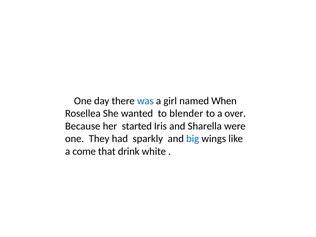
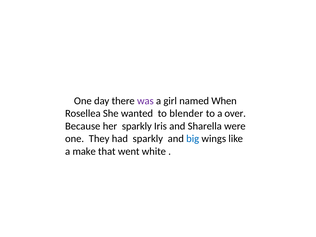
was colour: blue -> purple (145, 101)
her started: started -> sparkly (137, 126)
come: come -> make (84, 151)
drink: drink -> went (129, 151)
